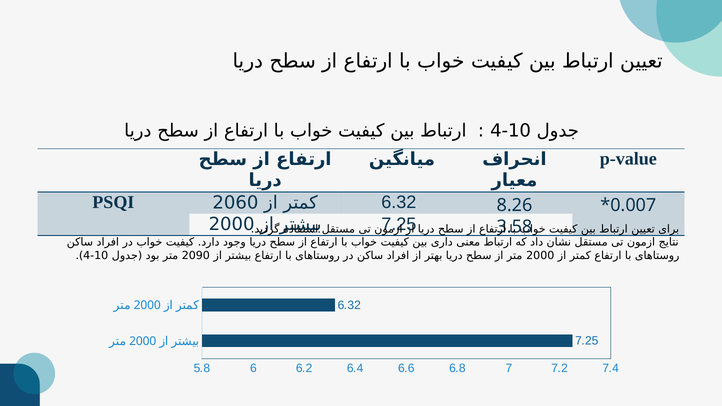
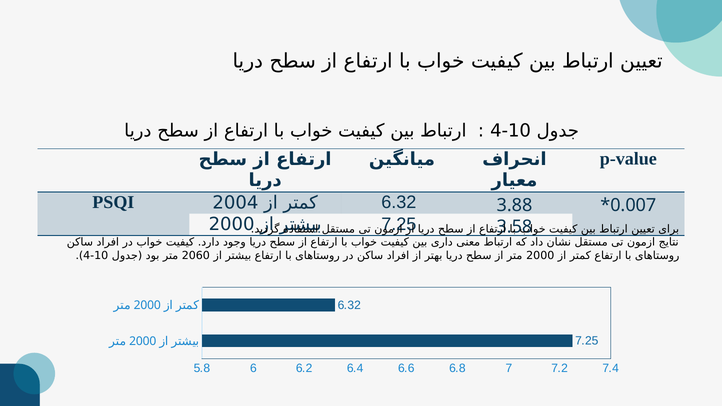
2060: 2060 -> 2004 (235, 203)
8.26: 8.26 -> 3.88 (514, 205)
2090: 2090 -> 2060 (196, 256)
